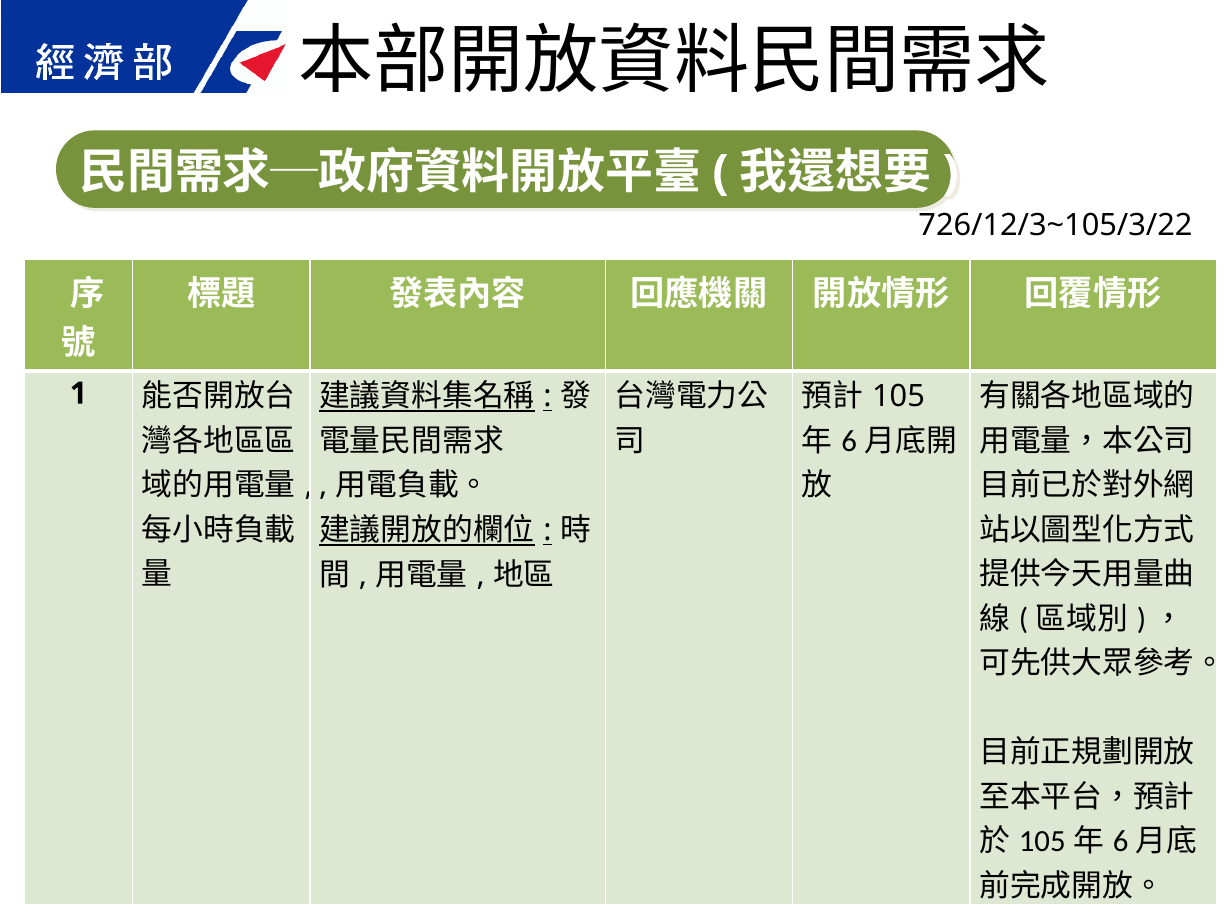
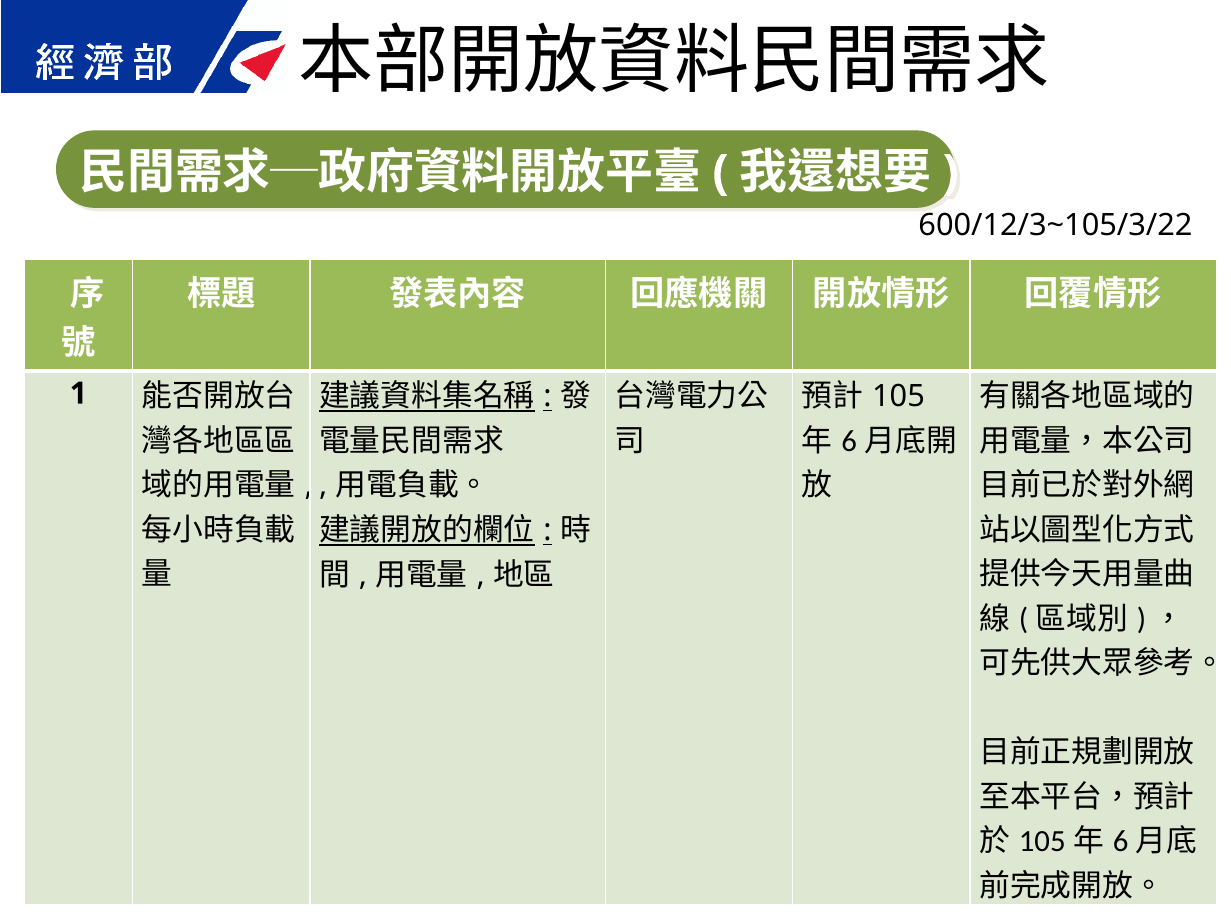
726/12/3~105/3/22: 726/12/3~105/3/22 -> 600/12/3~105/3/22 (1055, 225)
